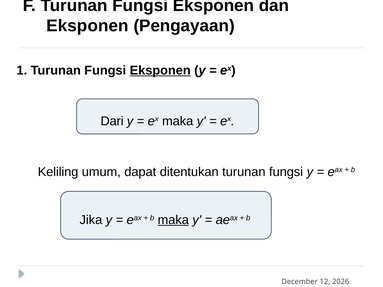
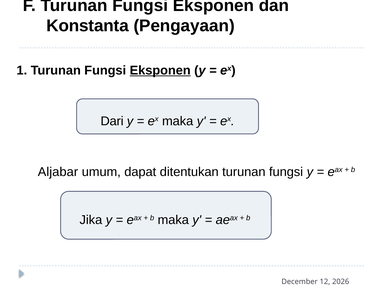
Eksponen: Eksponen -> Konstanta (88, 26)
Keliling: Keliling -> Aljabar (58, 172)
maka underline: present -> none (173, 220)
